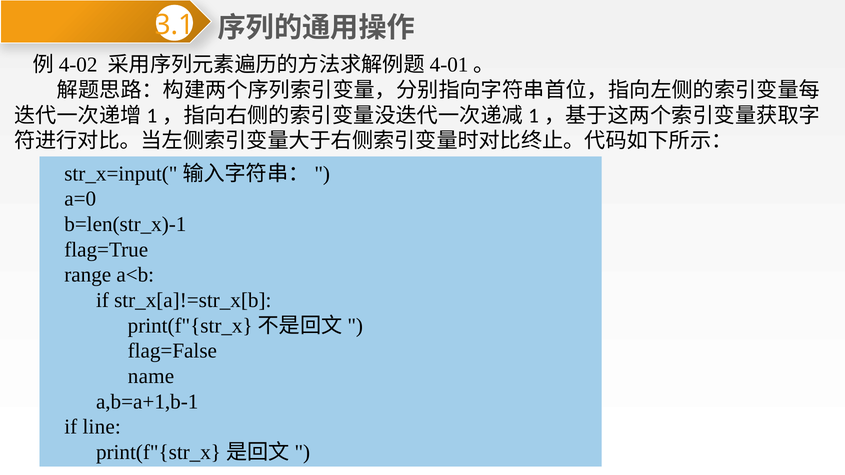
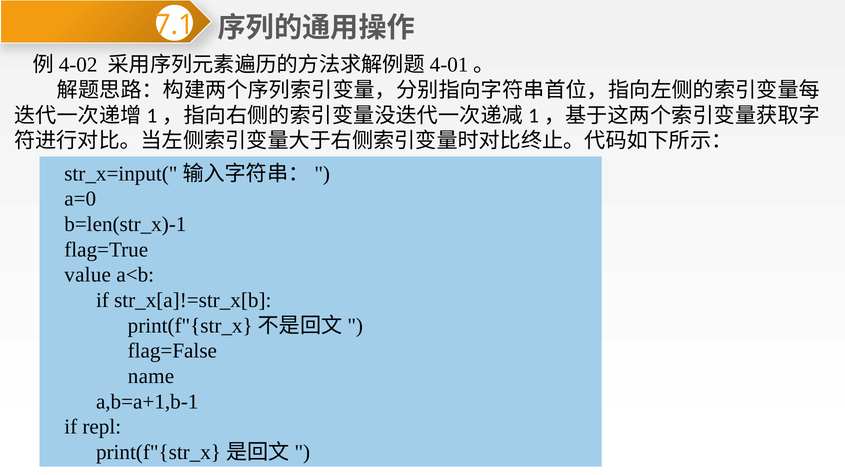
3.1: 3.1 -> 7.1 (174, 25)
range: range -> value (88, 275)
line: line -> repl (102, 427)
